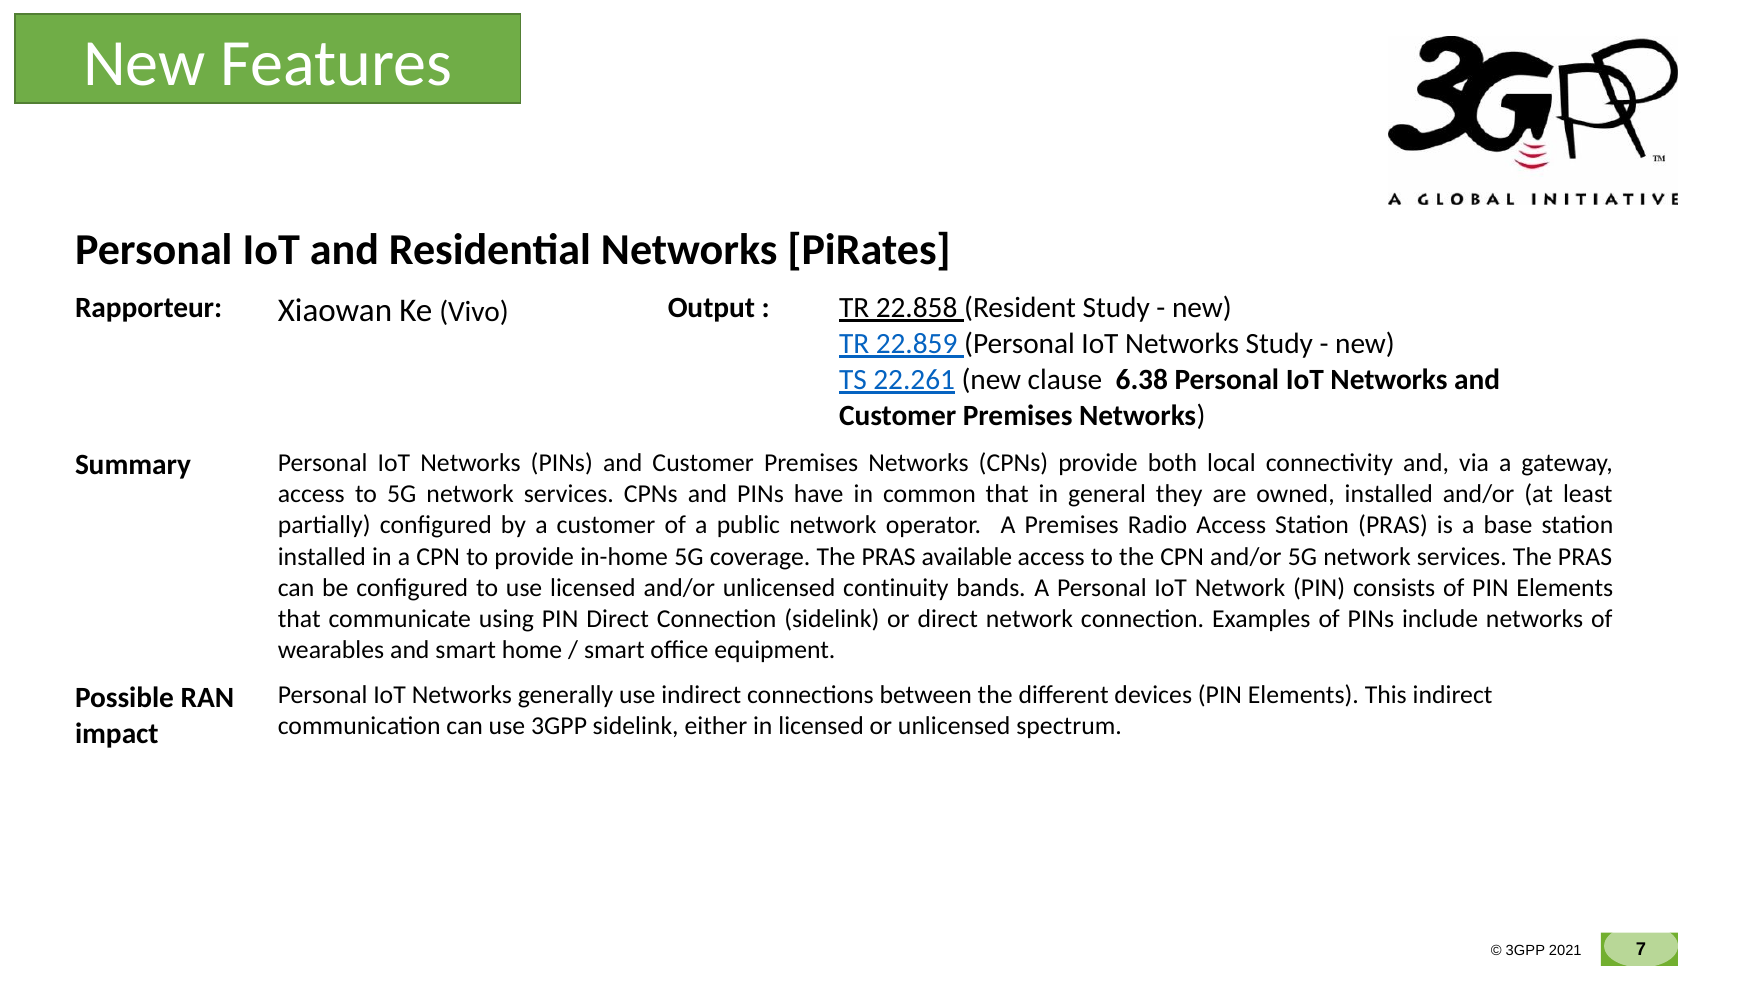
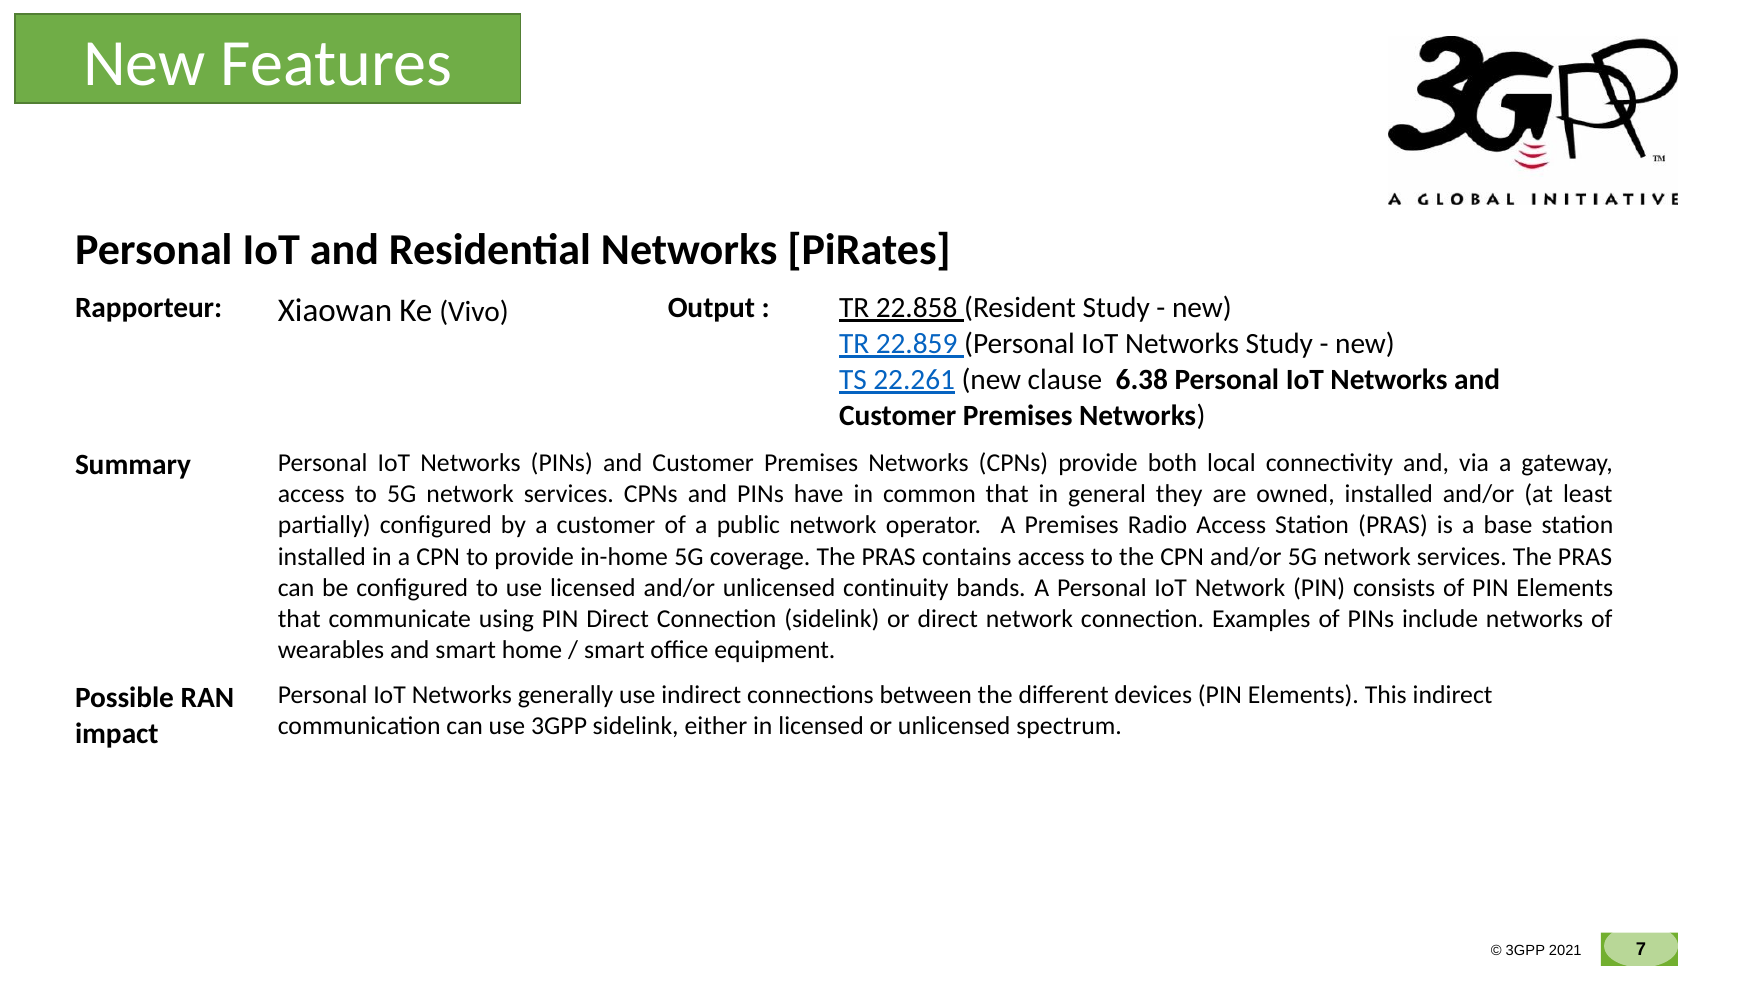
available: available -> contains (967, 557)
